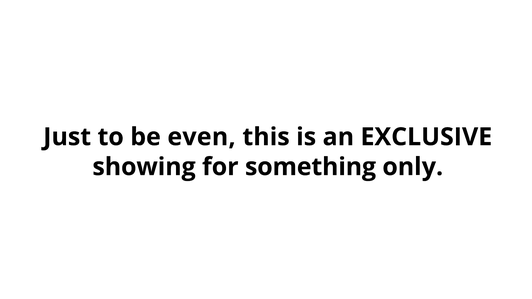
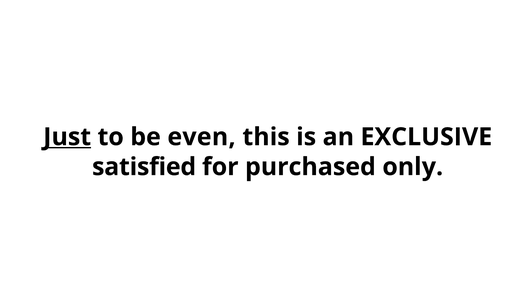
Just underline: none -> present (67, 137)
showing: showing -> satisfied (144, 167)
something: something -> purchased (310, 167)
